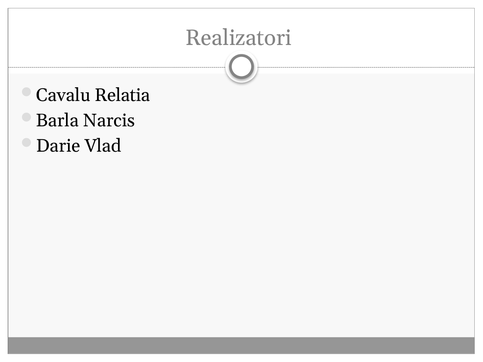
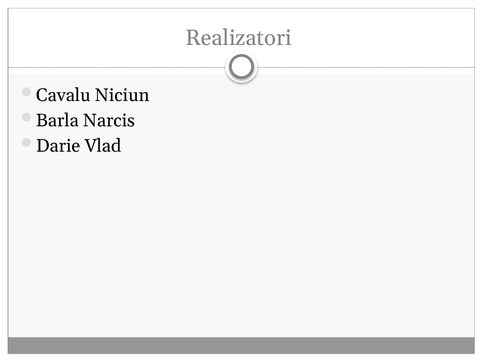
Relatia: Relatia -> Niciun (122, 95)
